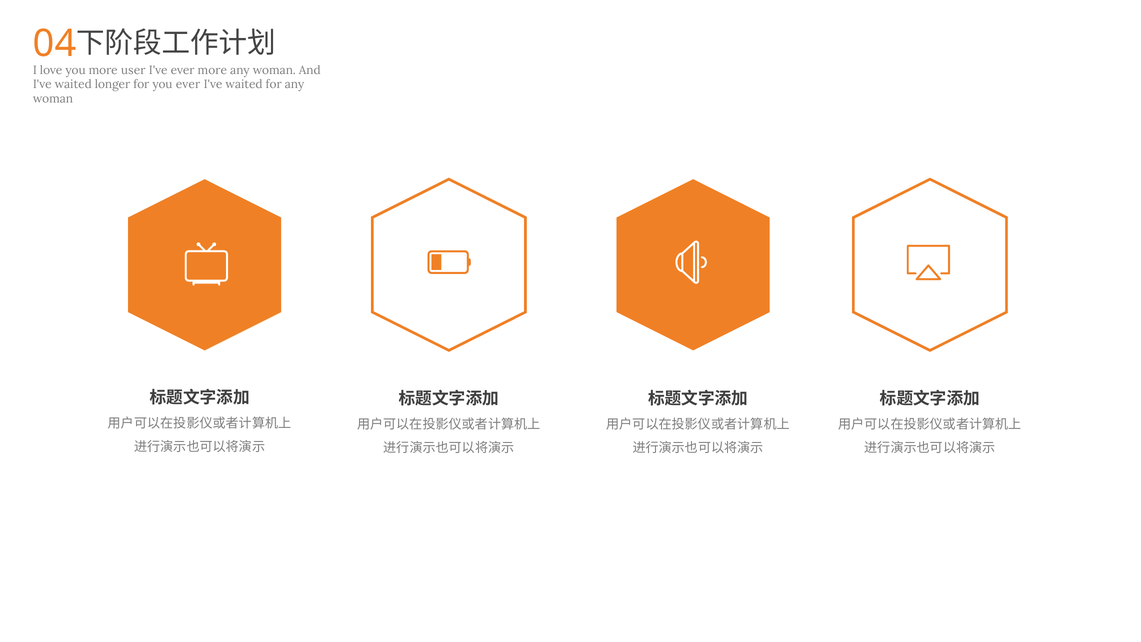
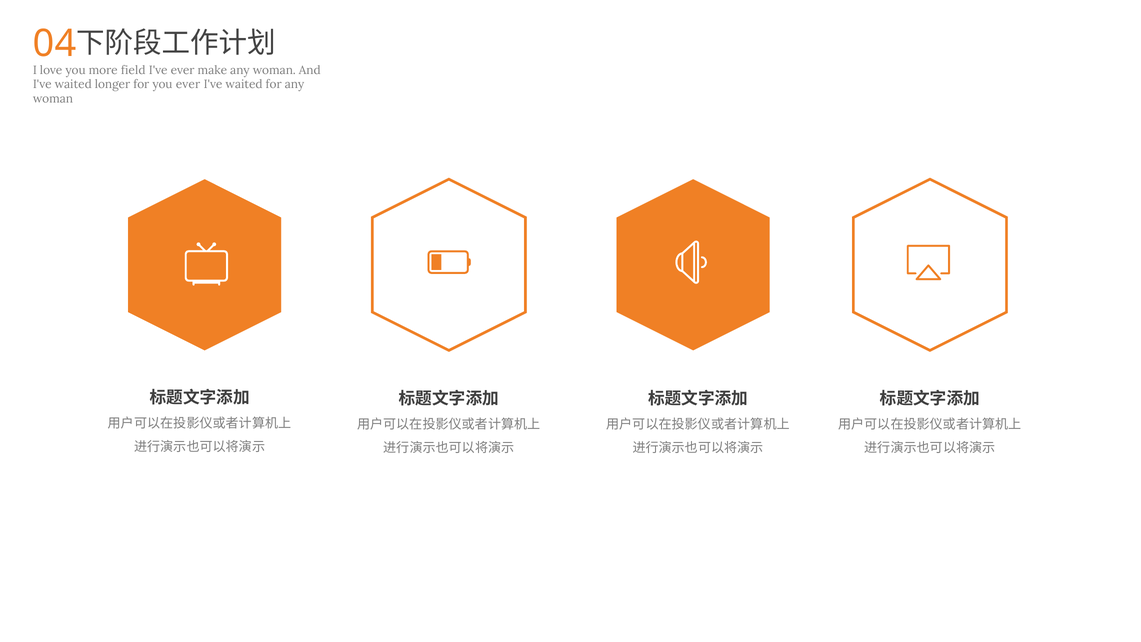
user: user -> field (133, 70)
ever more: more -> make (212, 70)
